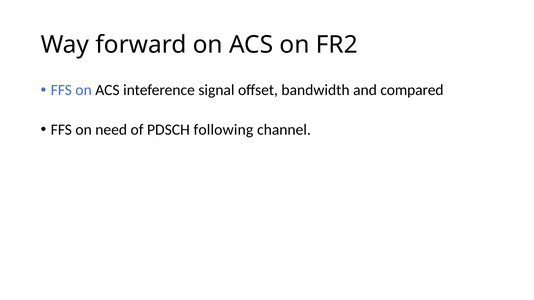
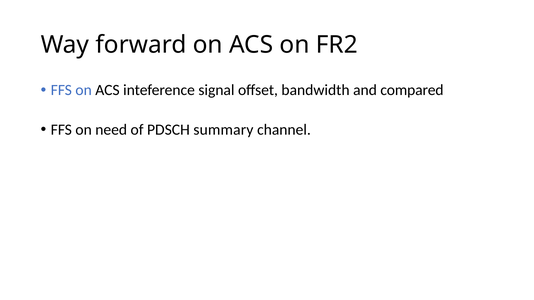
following: following -> summary (223, 130)
